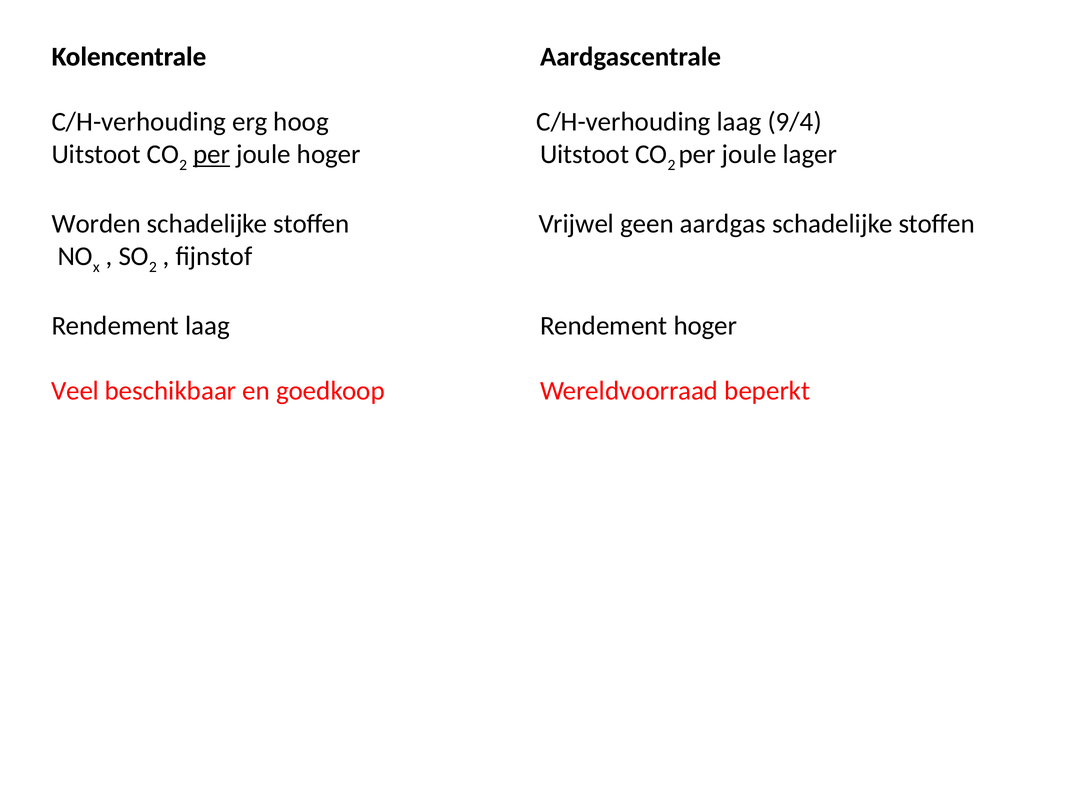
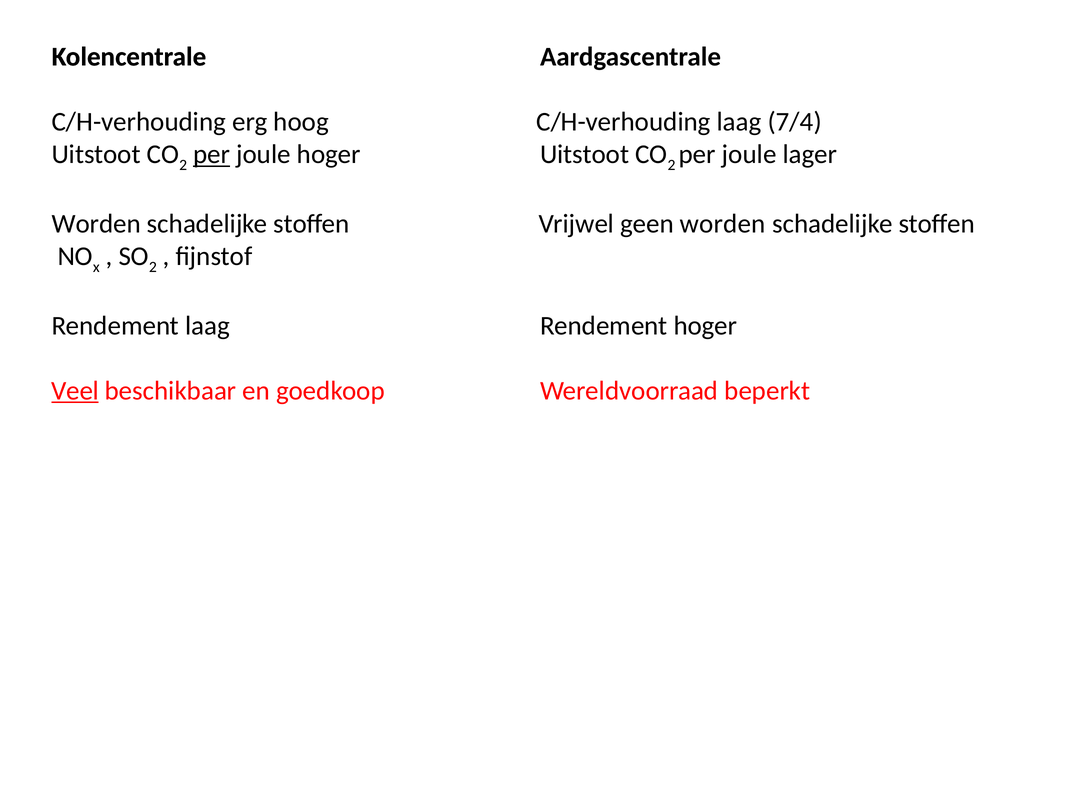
9/4: 9/4 -> 7/4 (795, 122)
geen aardgas: aardgas -> worden (723, 224)
Veel underline: none -> present (75, 390)
